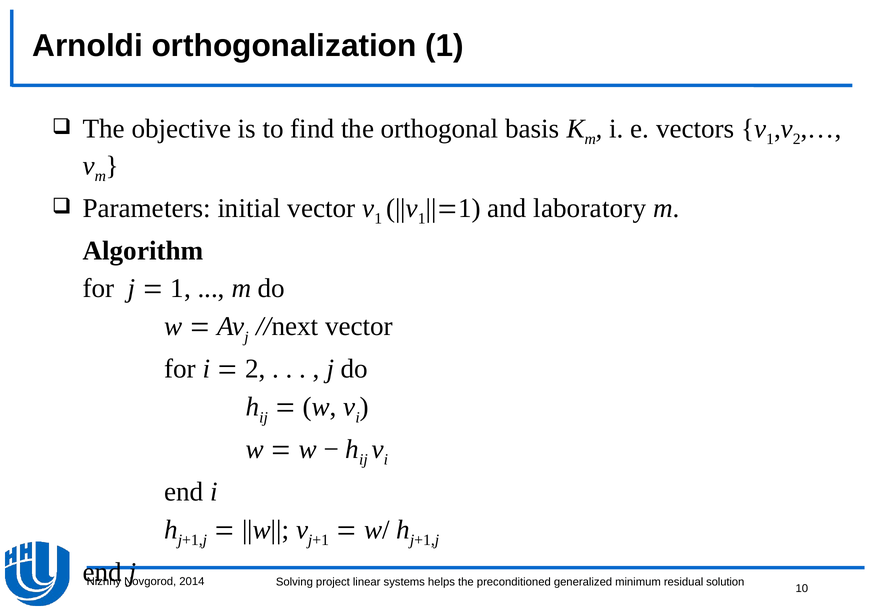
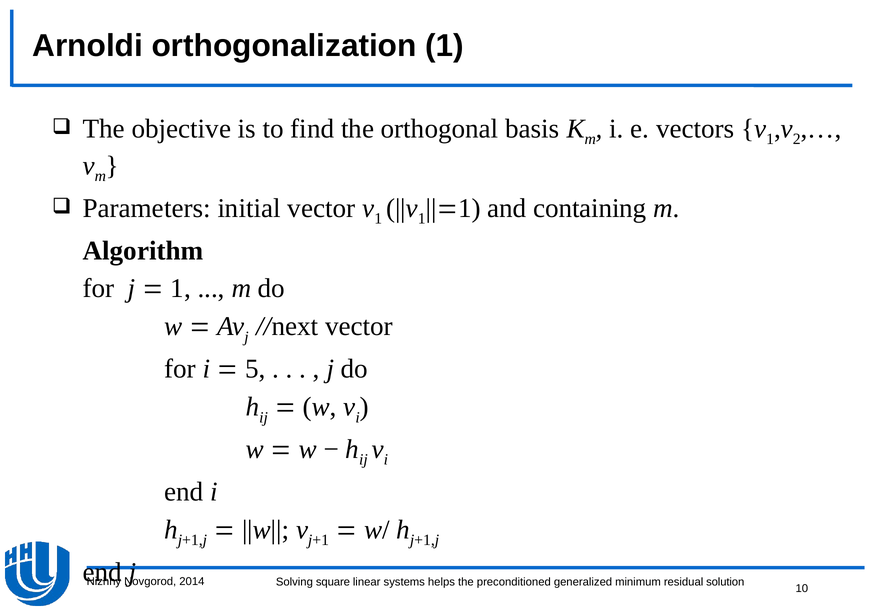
laboratory: laboratory -> containing (590, 208)
2: 2 -> 5 (255, 369)
project: project -> square (333, 583)
